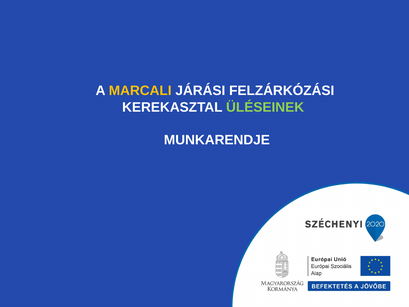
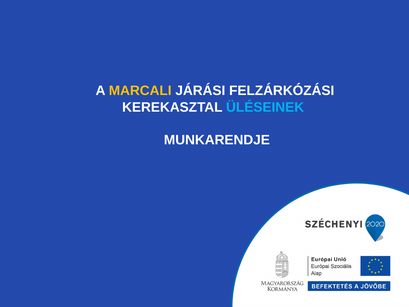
ÜLÉSEINEK colour: light green -> light blue (265, 107)
